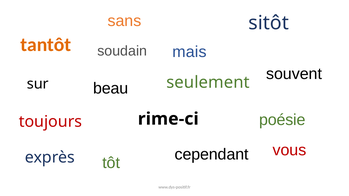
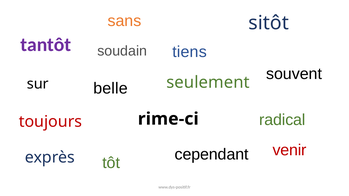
tantôt colour: orange -> purple (46, 45)
mais: mais -> tiens (190, 52)
beau: beau -> belle (110, 88)
poésie: poésie -> radical (282, 120)
vous: vous -> venir (290, 150)
